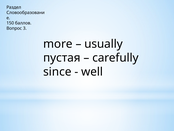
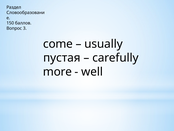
more: more -> come (58, 44)
since: since -> more (57, 72)
